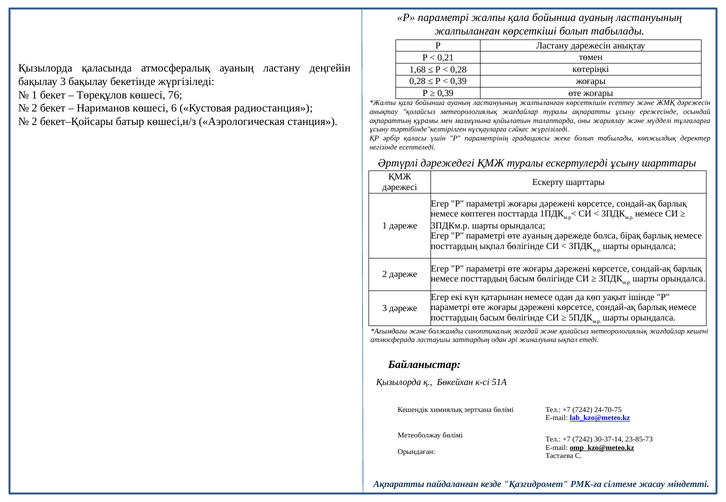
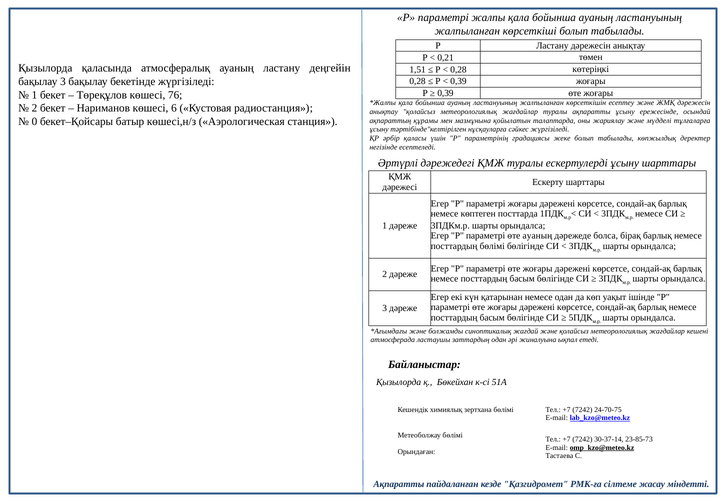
1,68: 1,68 -> 1,51 (418, 70)
2: 2 -> 0 (35, 122)
посттардың ықпал: ықпал -> бөлімі (492, 246)
